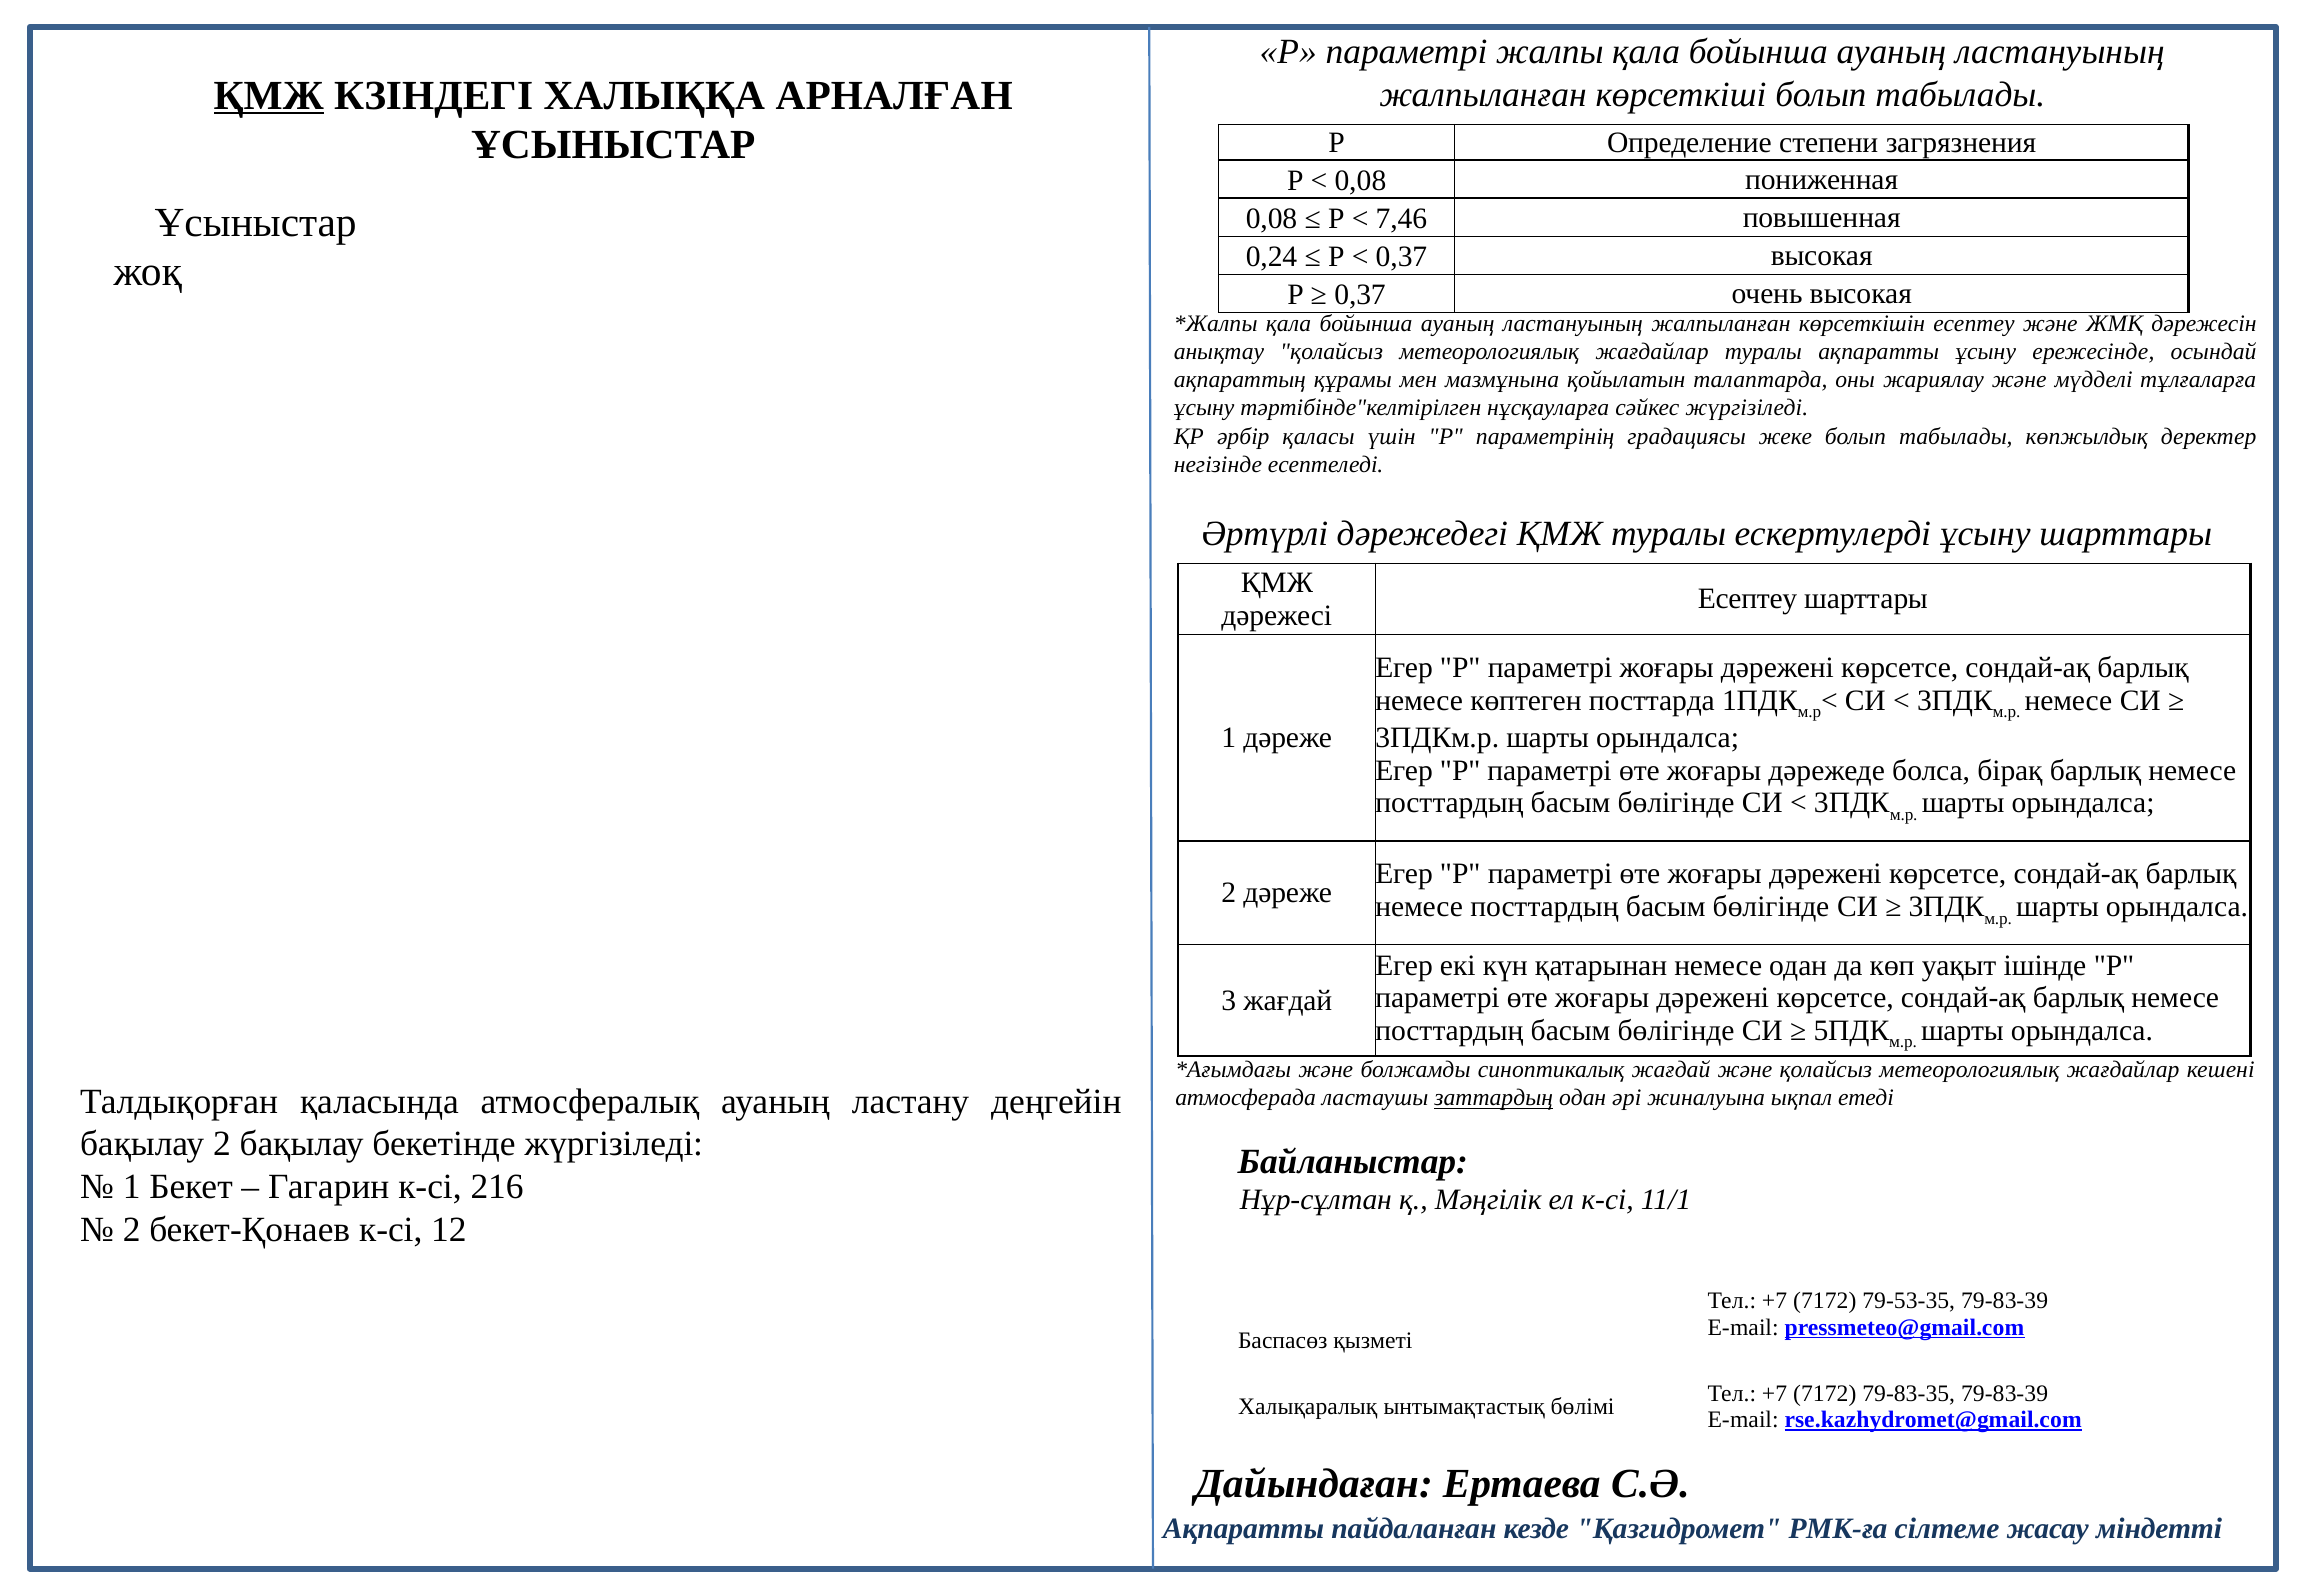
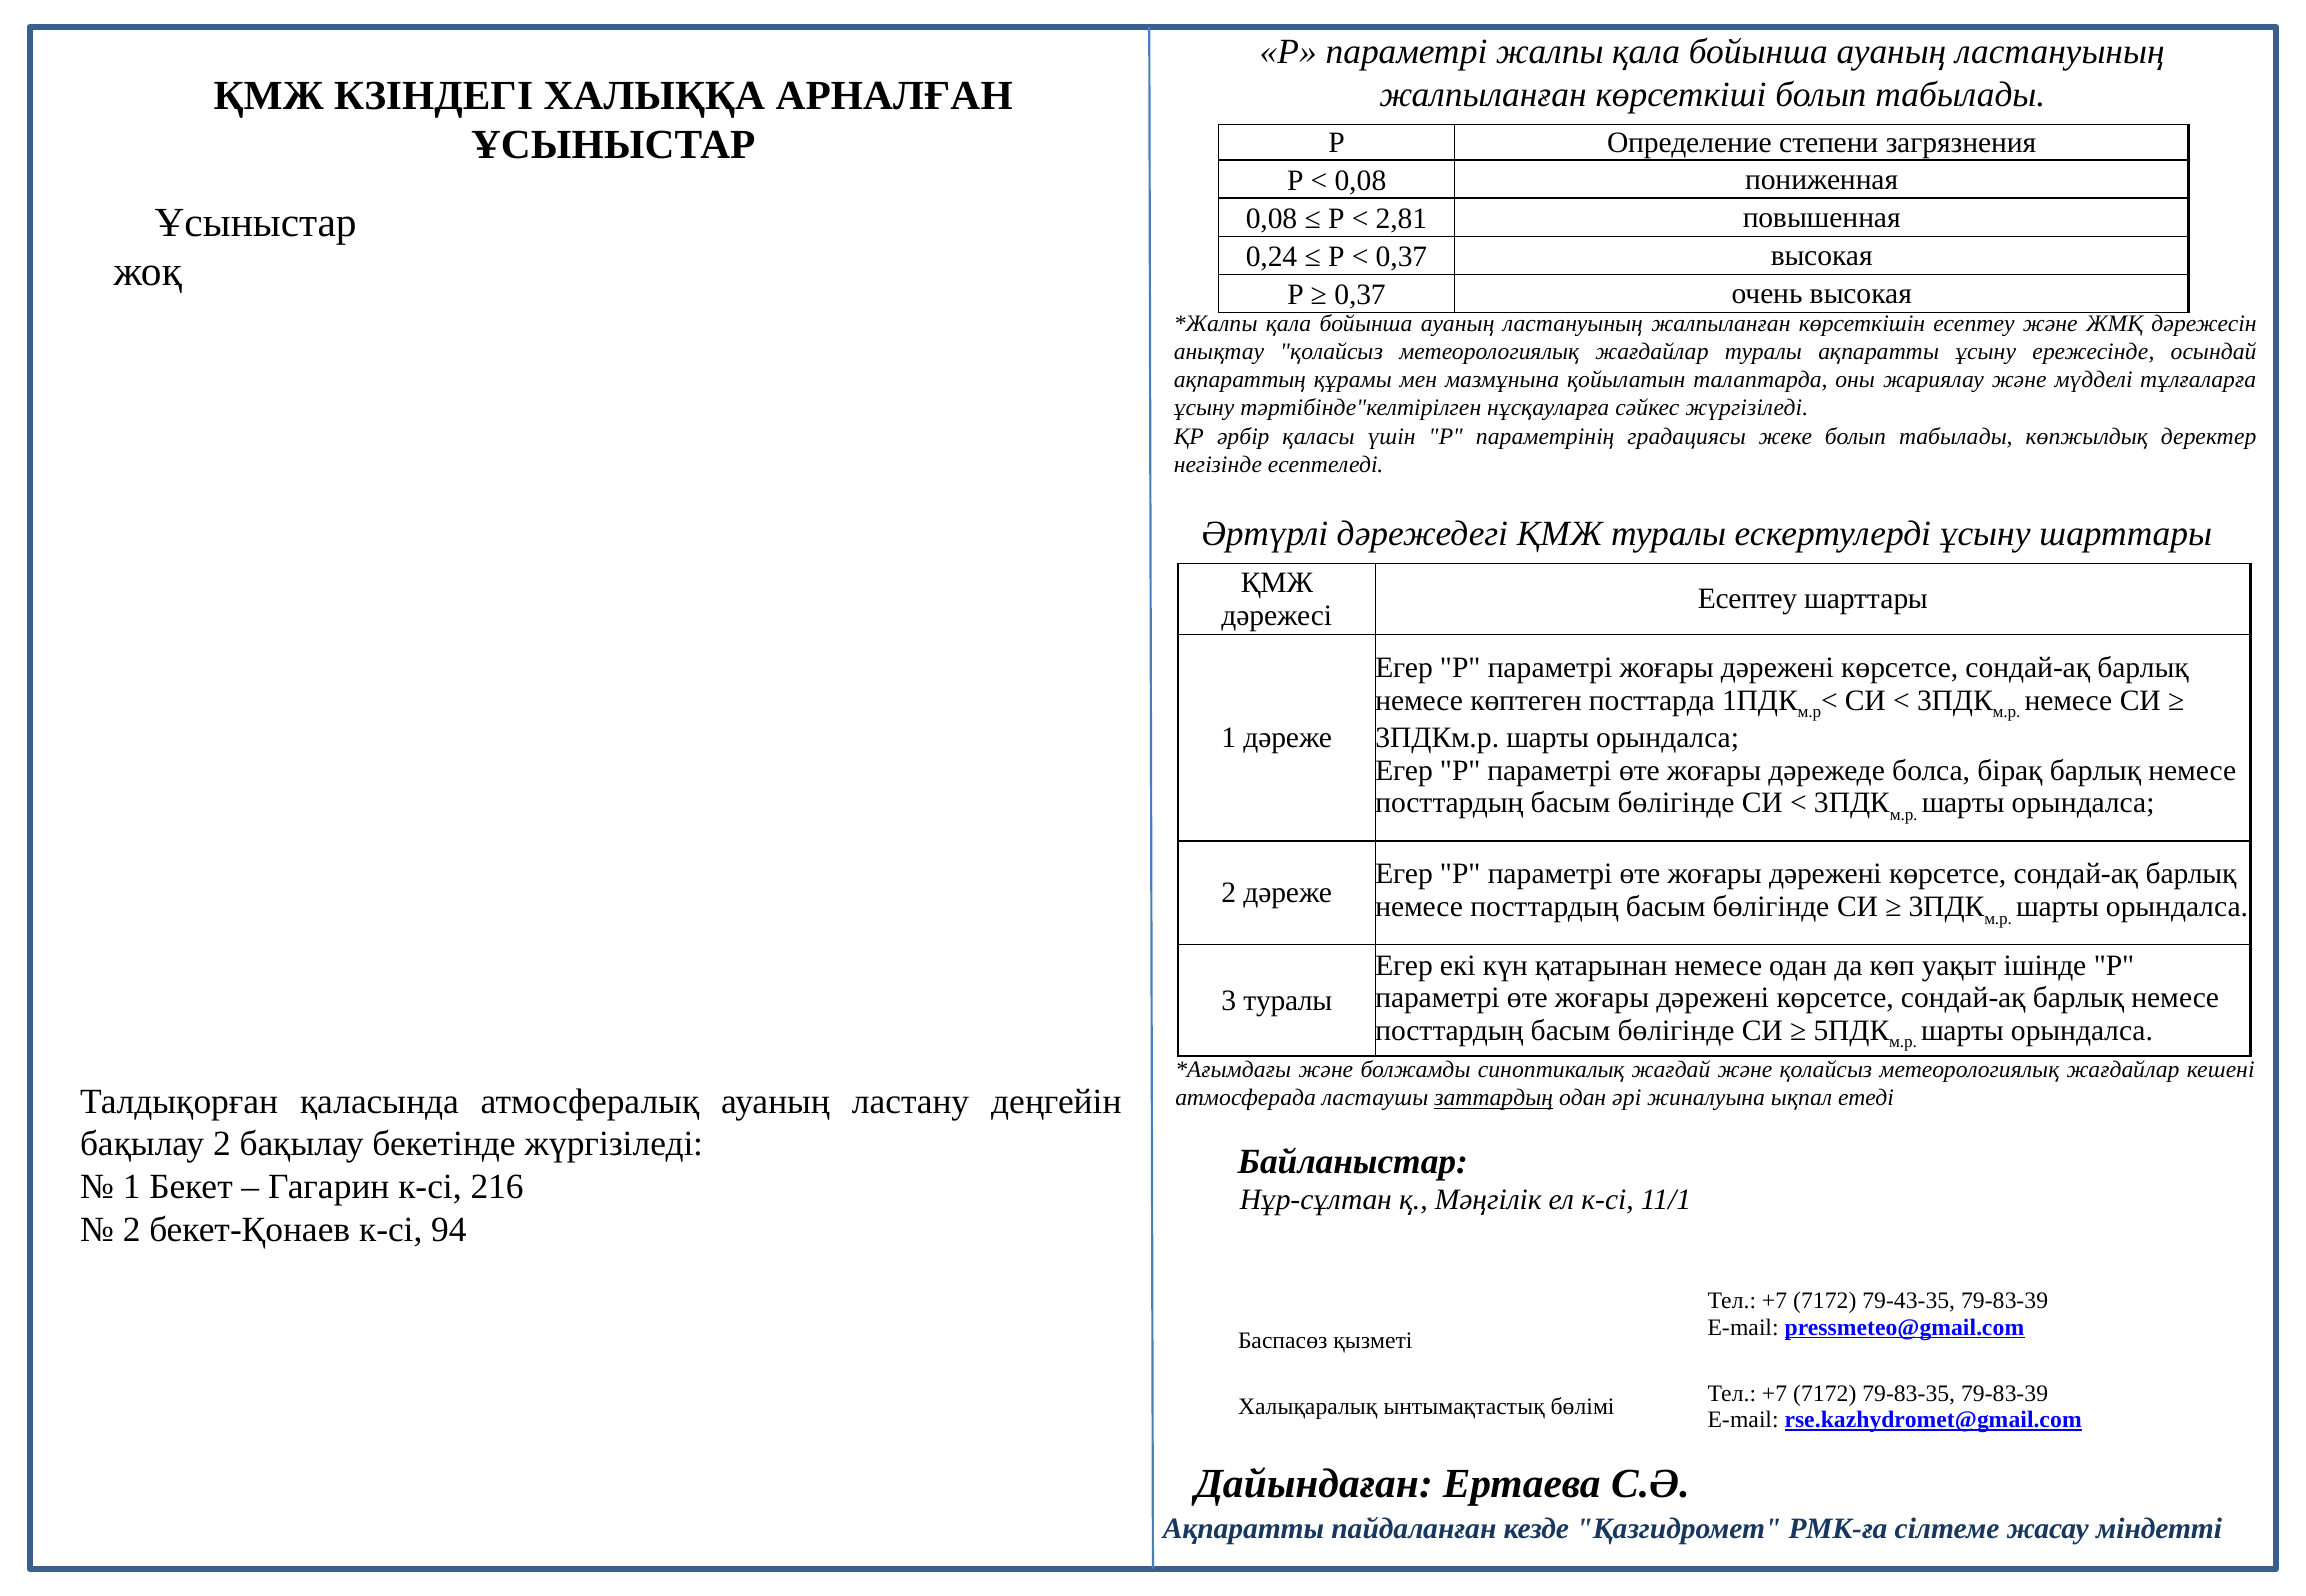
ҚМЖ underline: present -> none (269, 95)
7,46: 7,46 -> 2,81 (1401, 219)
3 жағдай: жағдай -> туралы (1288, 1001)
12: 12 -> 94 (449, 1230)
79-53-35: 79-53-35 -> 79-43-35 (1909, 1302)
